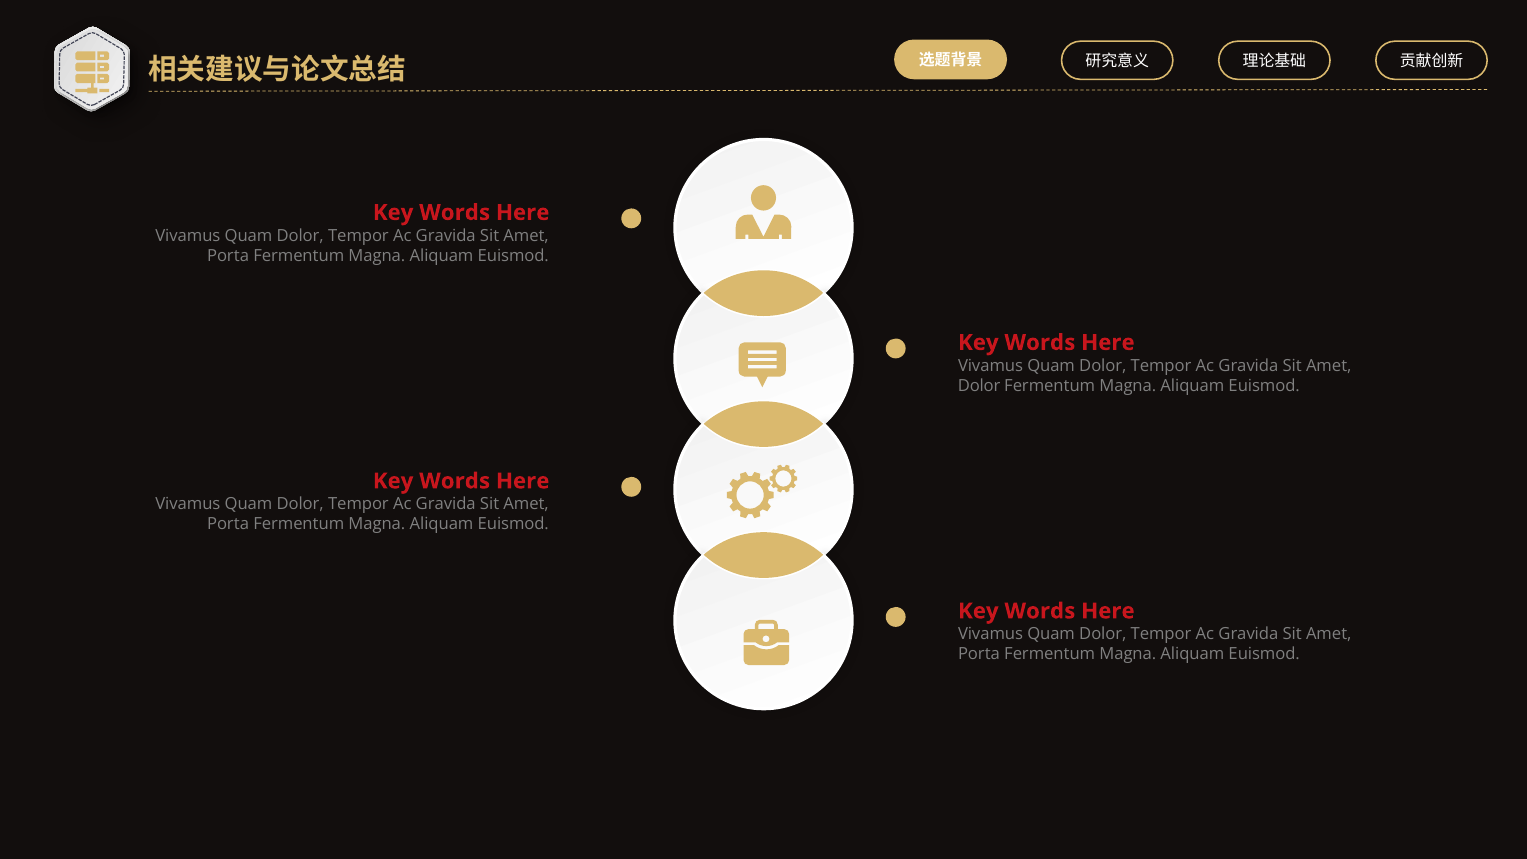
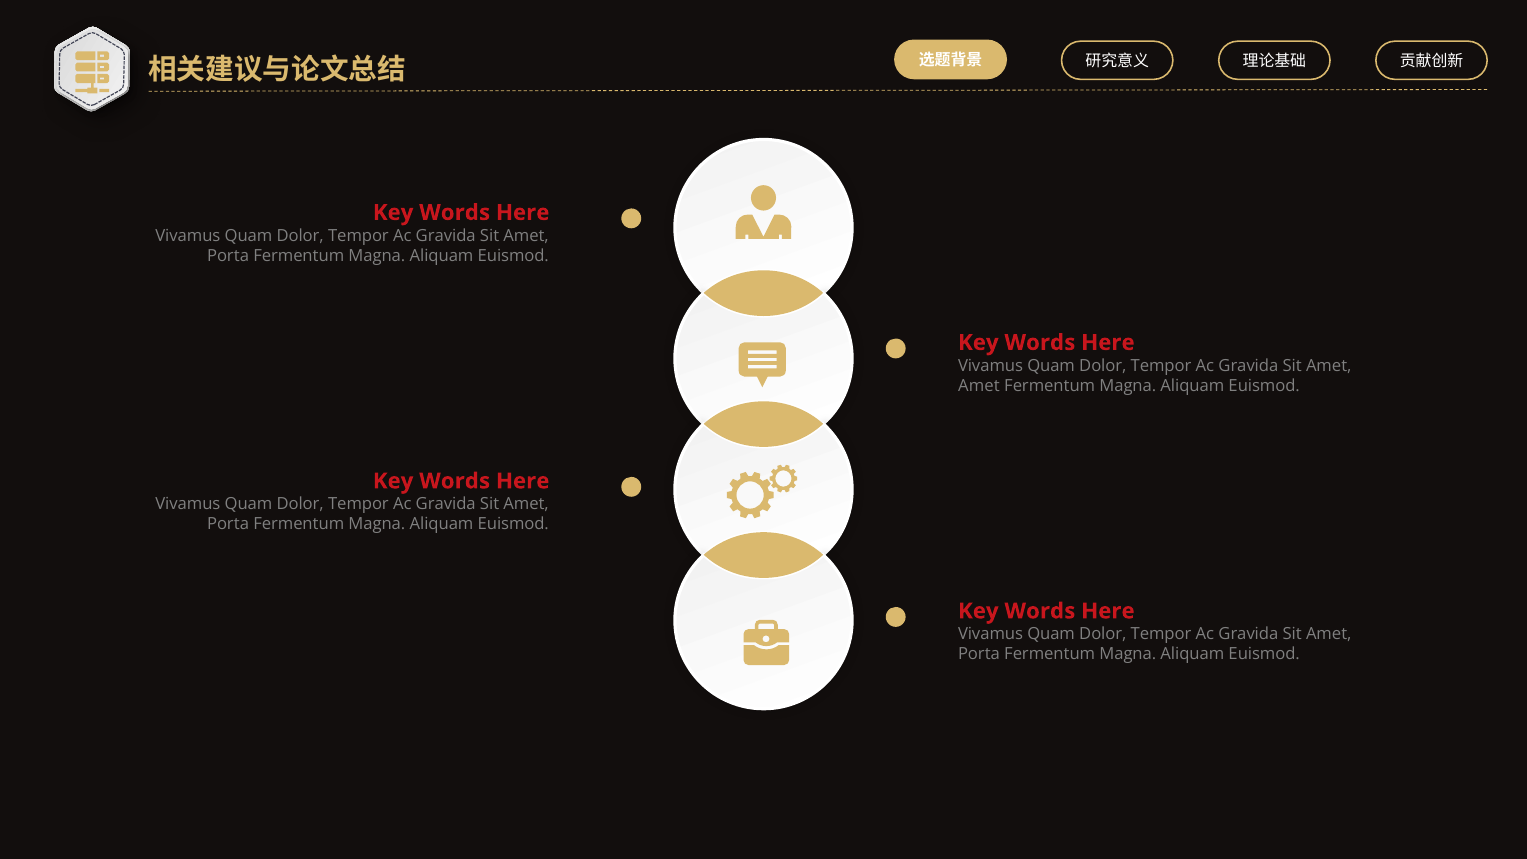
Dolor: Dolor -> Amet (979, 386)
